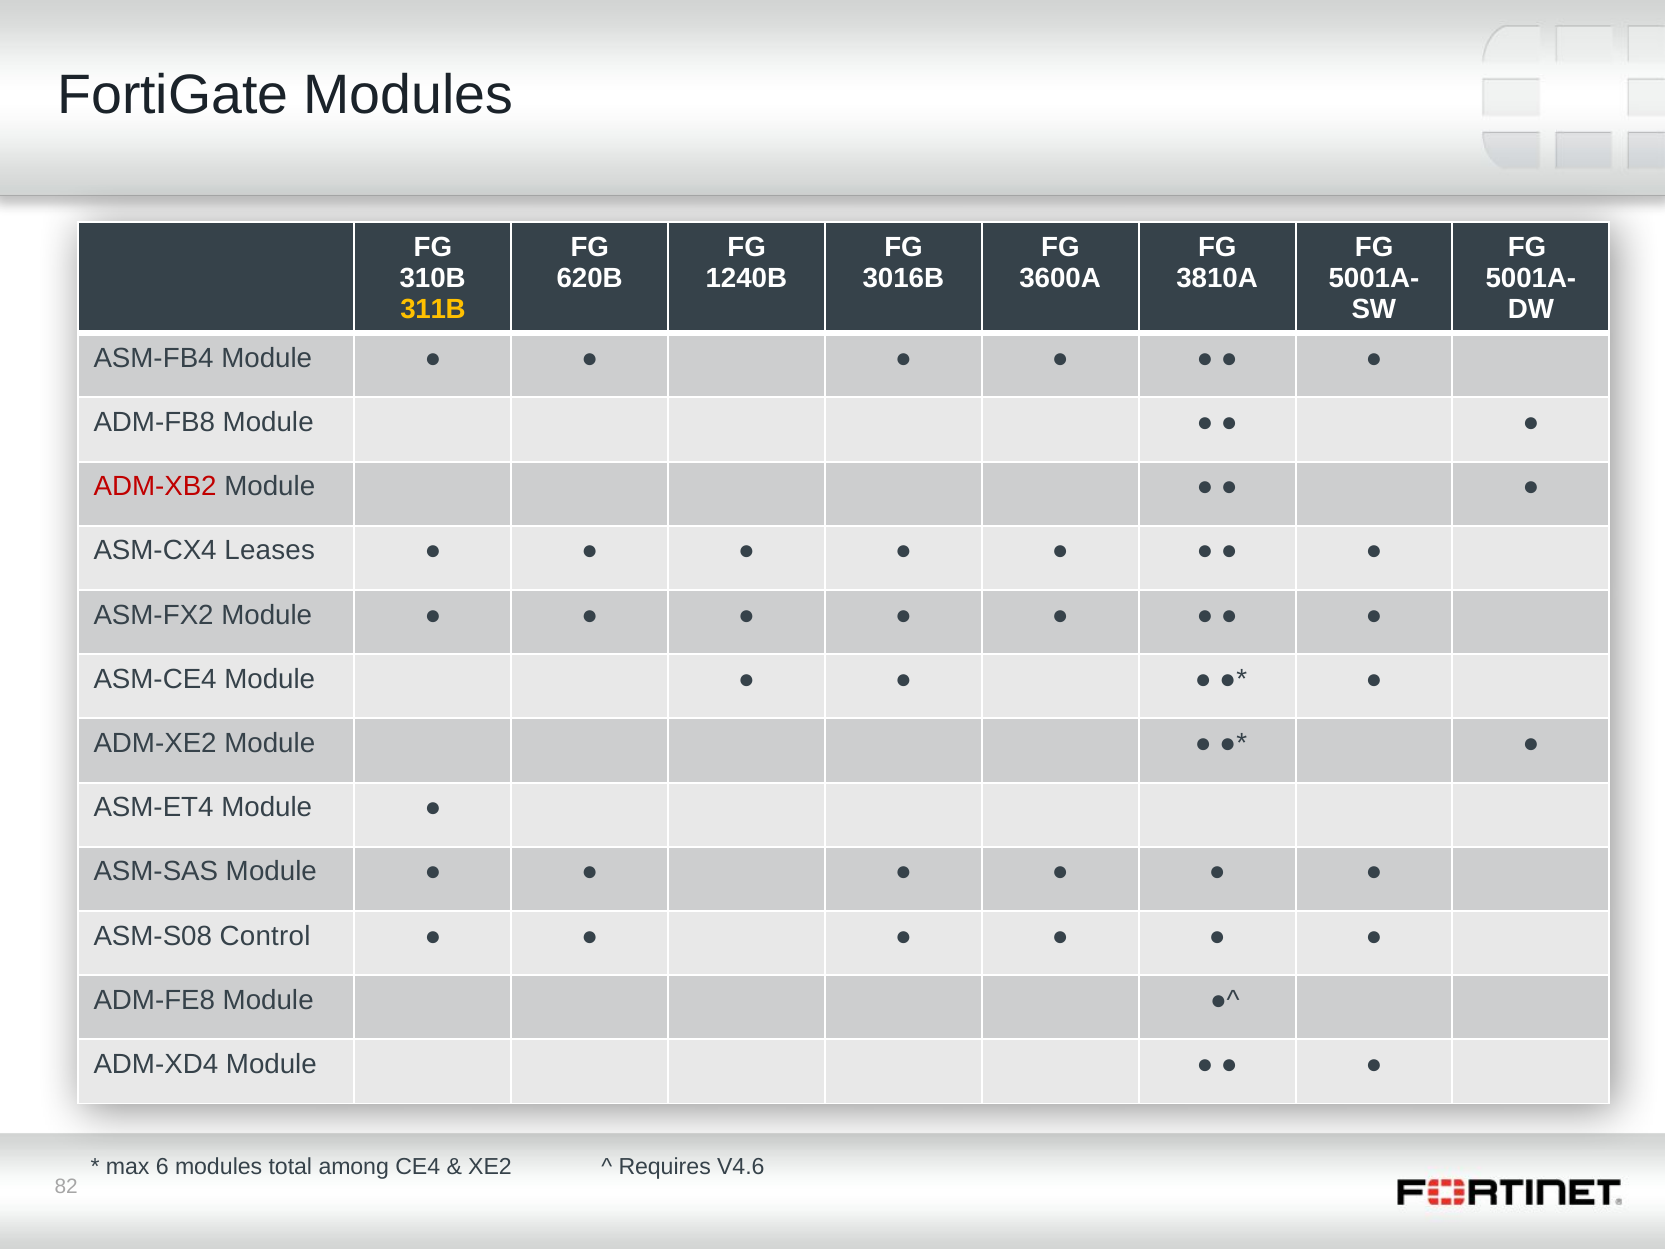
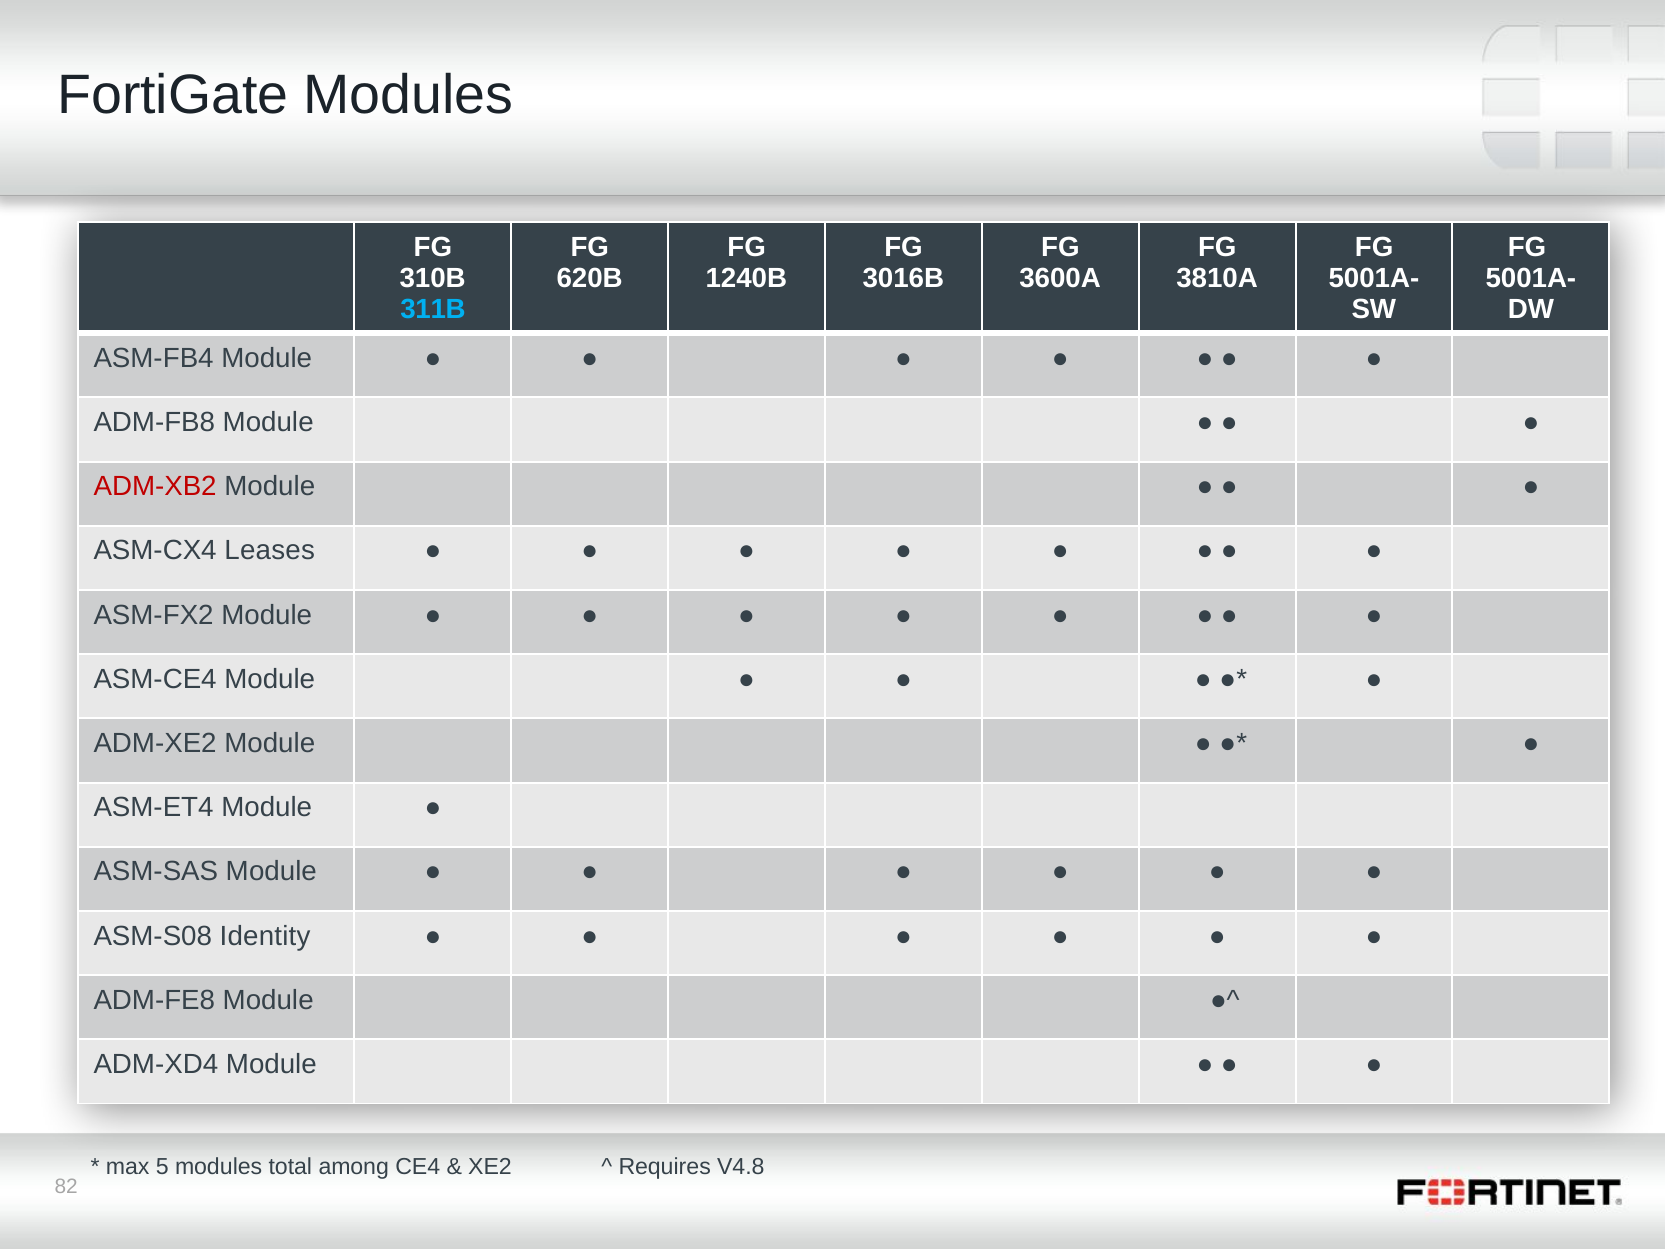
311B colour: yellow -> light blue (433, 309)
Control: Control -> Identity (265, 936)
6: 6 -> 5 (162, 1167)
V4.6: V4.6 -> V4.8 (741, 1167)
